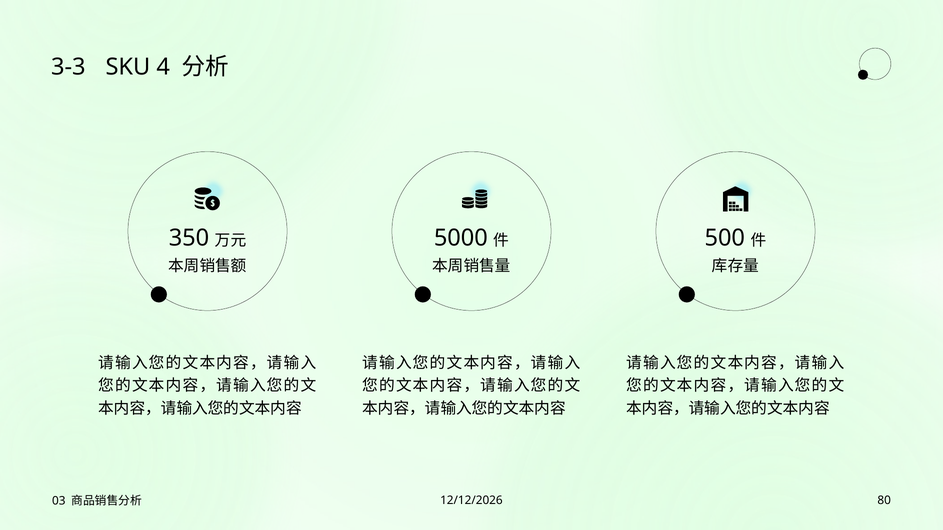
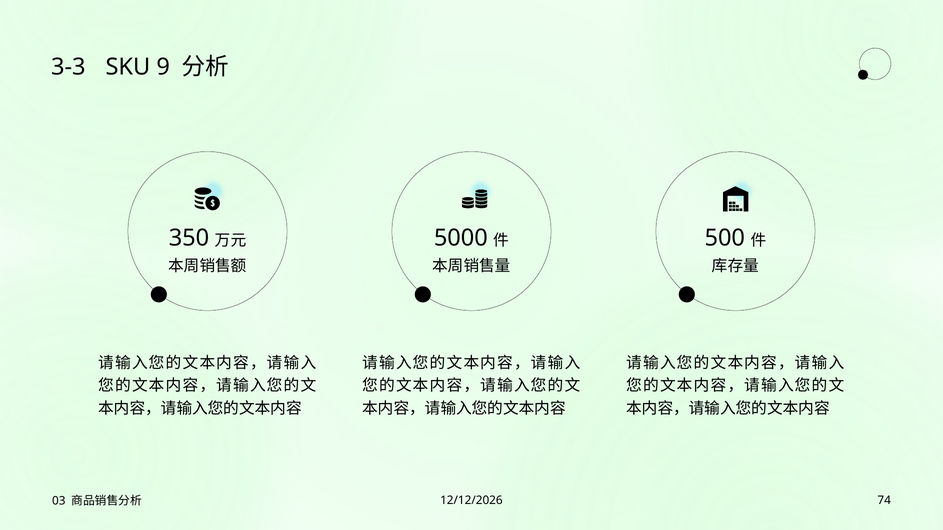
4: 4 -> 9 (163, 67)
80: 80 -> 74 (884, 501)
